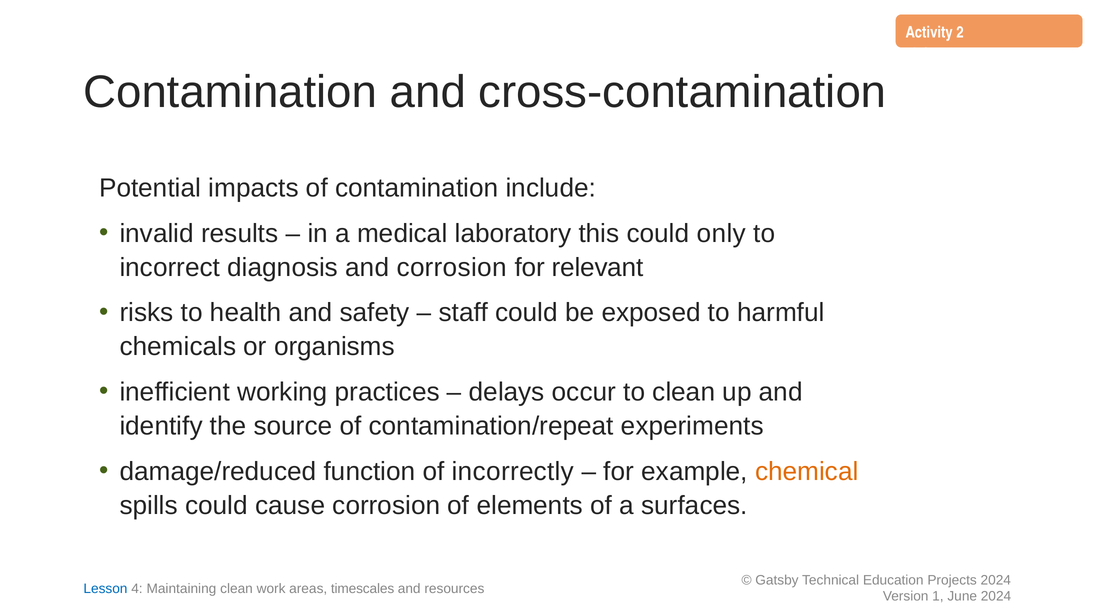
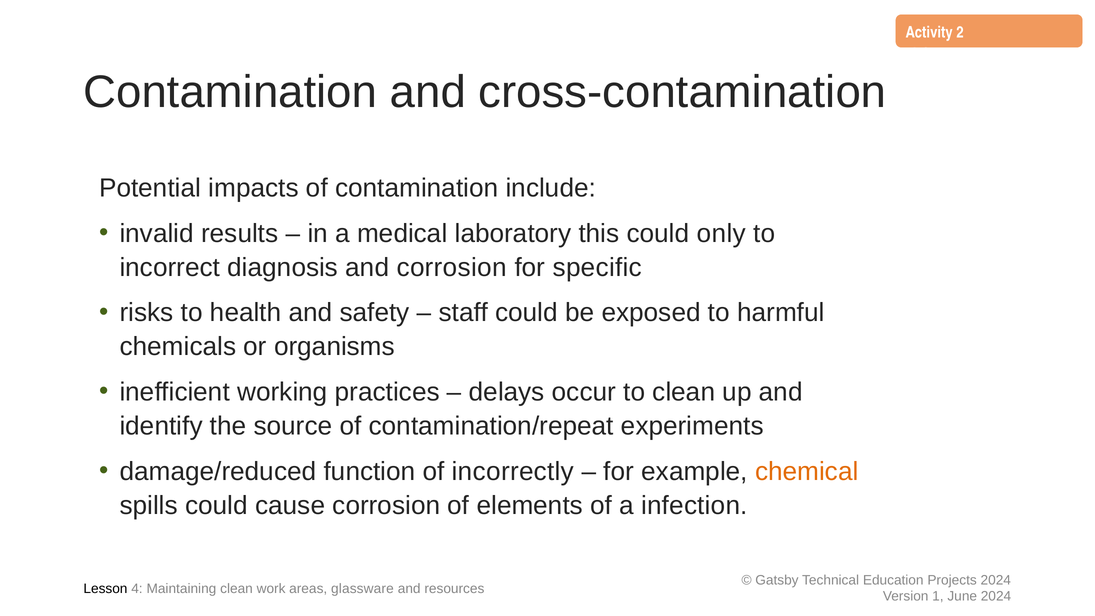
relevant: relevant -> specific (597, 267)
surfaces: surfaces -> infection (694, 505)
Lesson colour: blue -> black (105, 589)
timescales: timescales -> glassware (362, 589)
